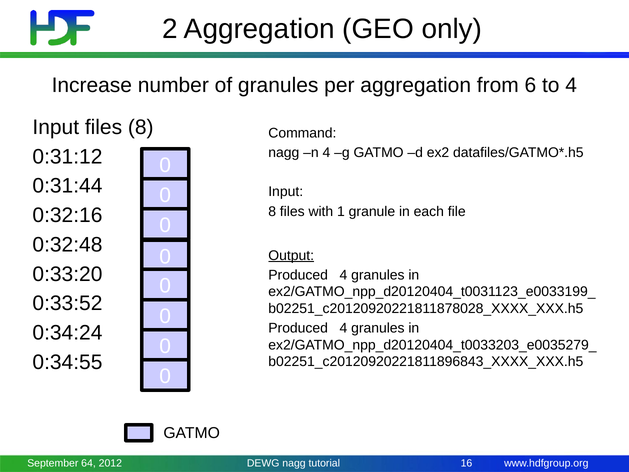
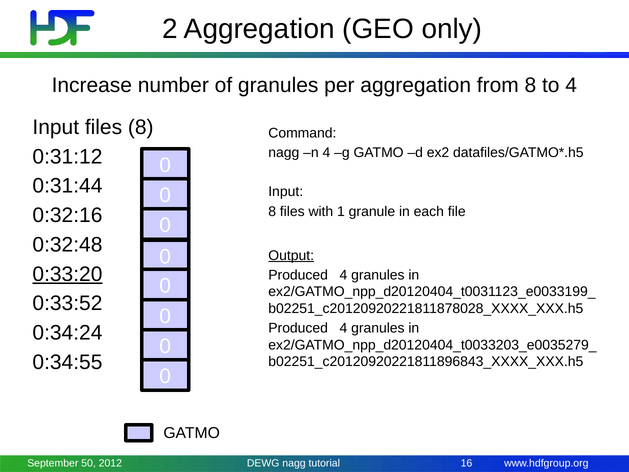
from 6: 6 -> 8 (530, 85)
0:33:20 underline: none -> present (67, 274)
64: 64 -> 50 (89, 463)
